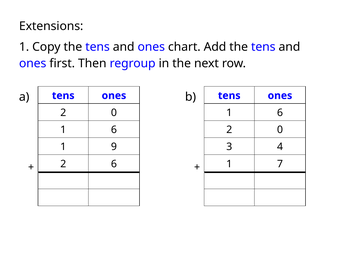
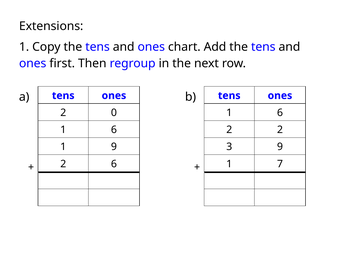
0: 0 -> 2 (280, 130)
3 4: 4 -> 9 (280, 147)
